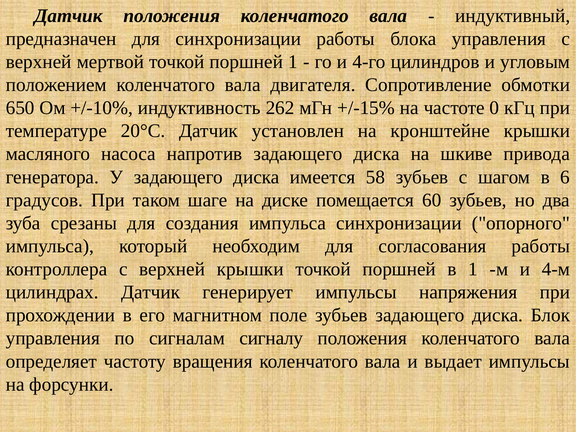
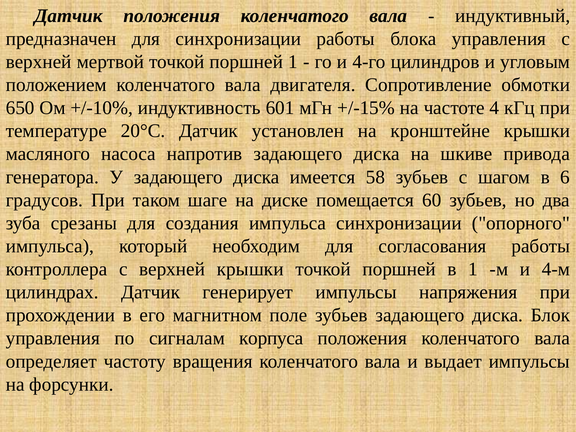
262: 262 -> 601 (280, 108)
0: 0 -> 4 (494, 108)
сигналу: сигналу -> корпуса (271, 338)
